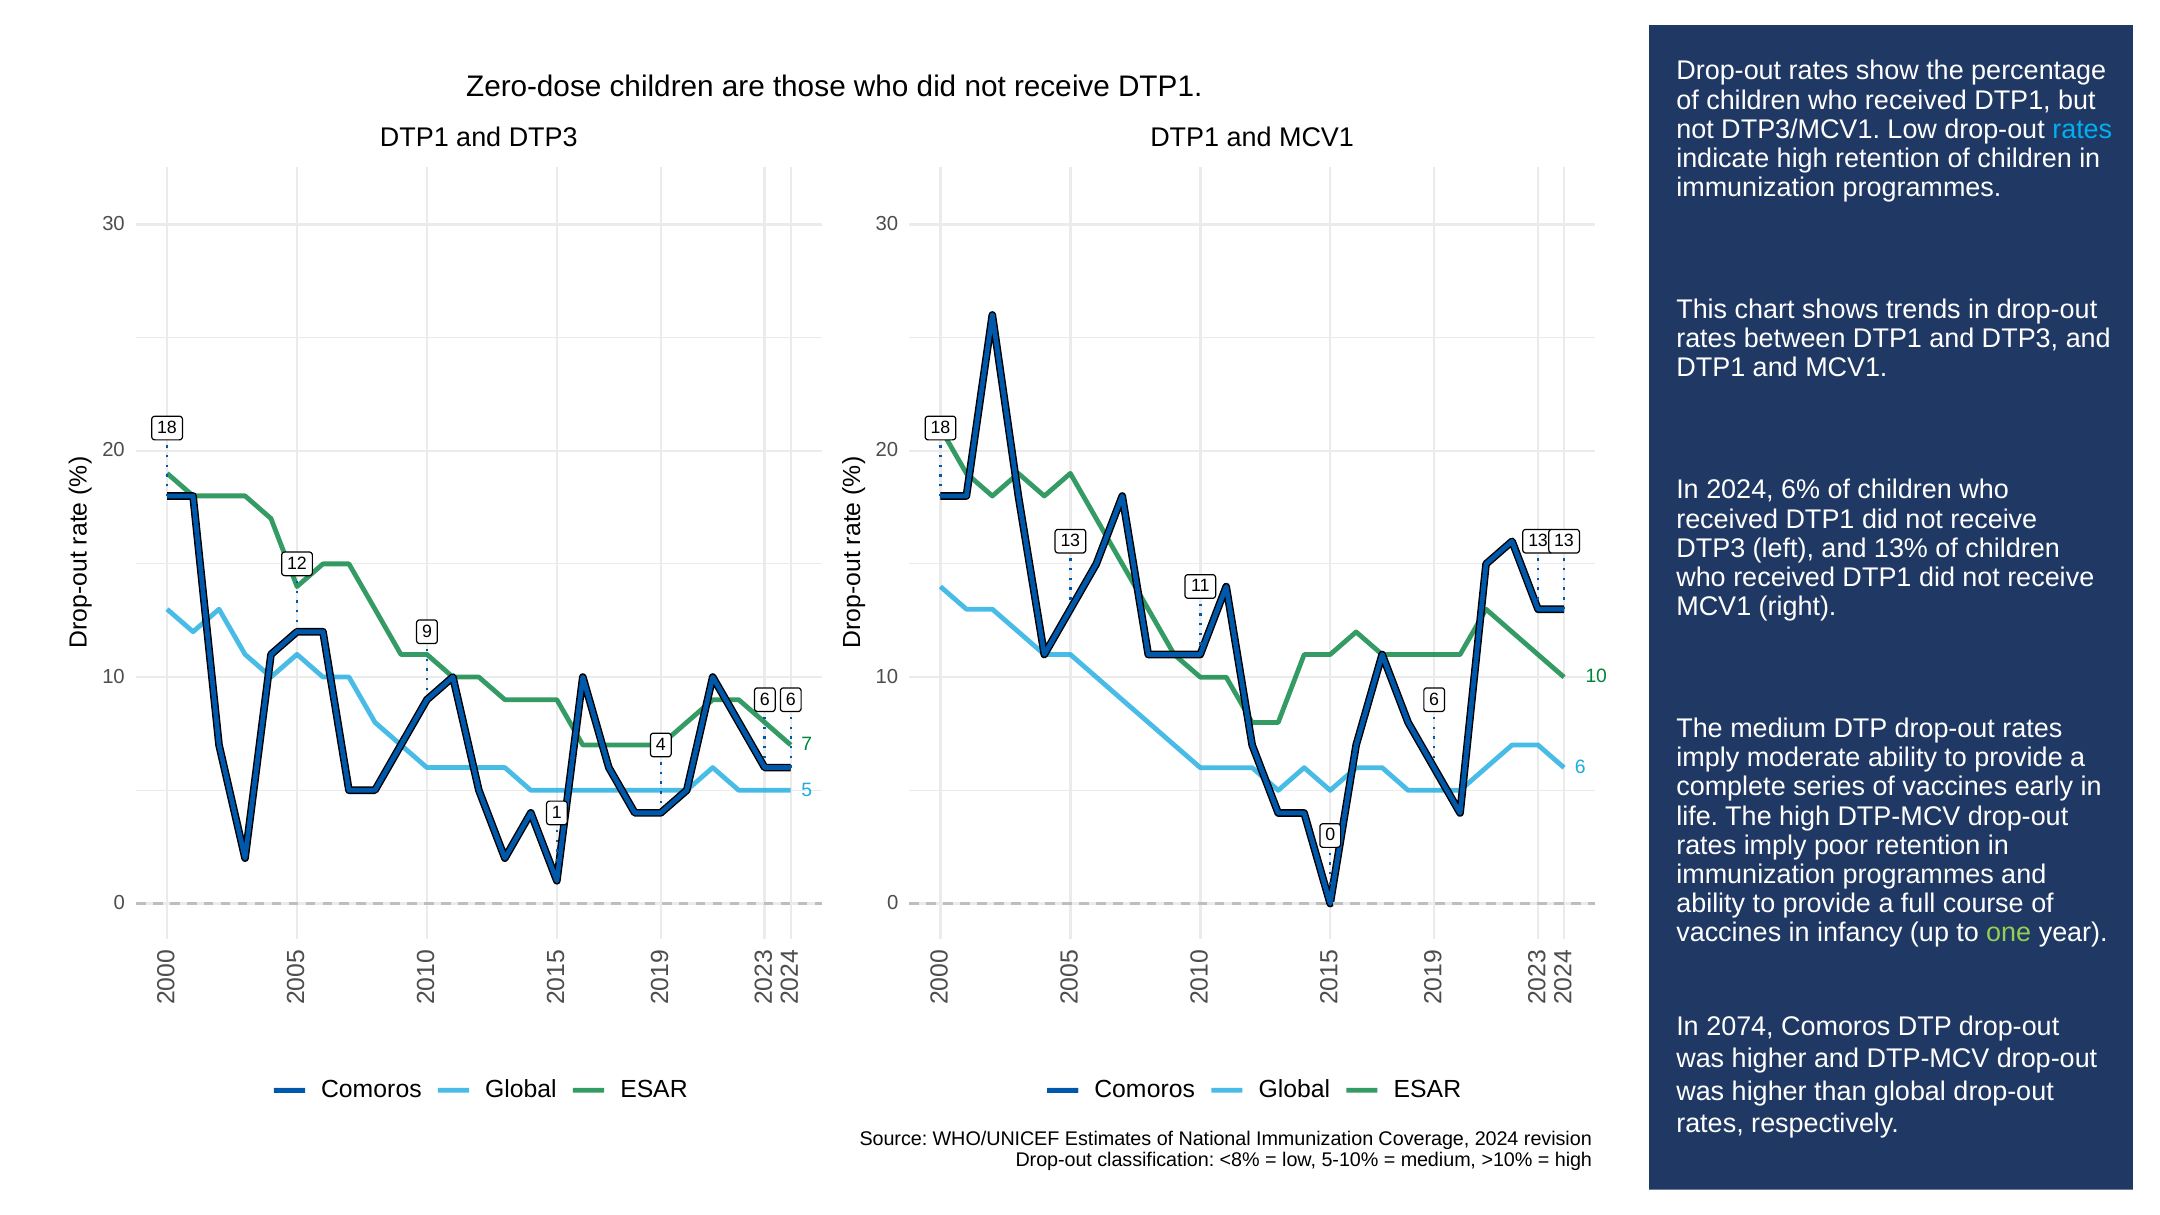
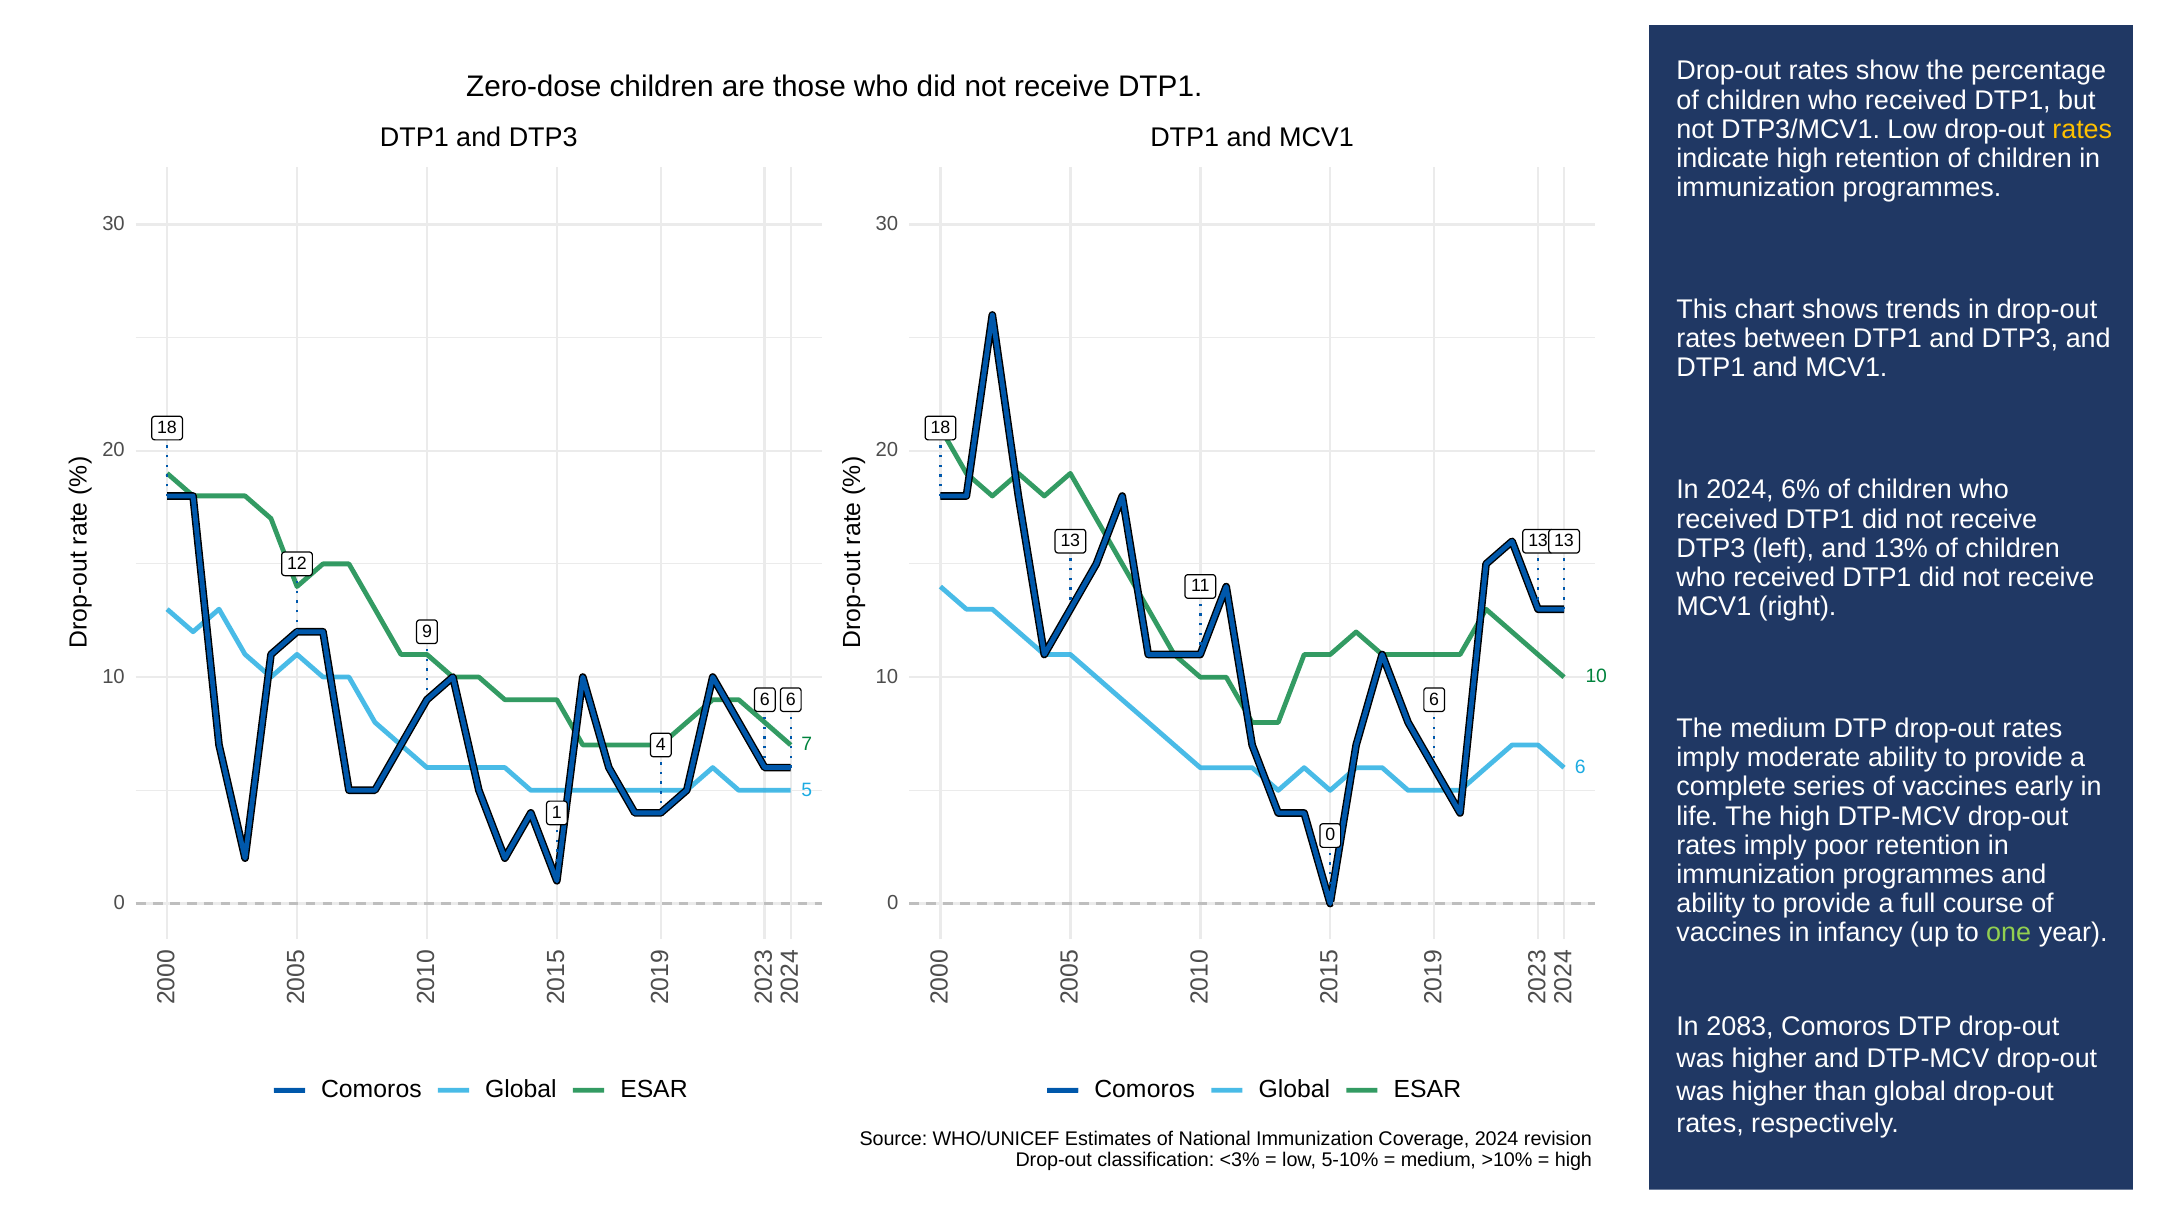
rates colour: light blue -> yellow (2082, 129)
2074: 2074 -> 2083 (1740, 1027)
<8%: <8% -> <3% (1240, 1160)
